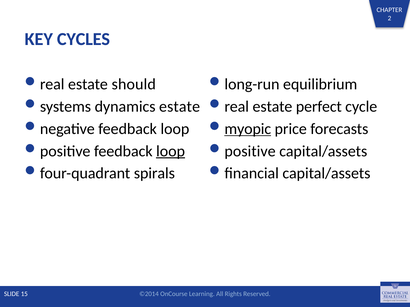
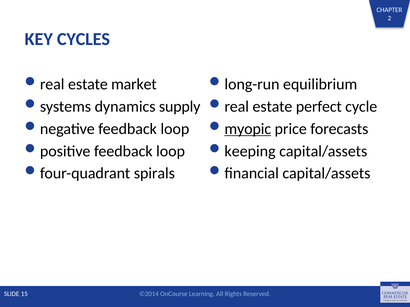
should: should -> market (134, 84)
dynamics estate: estate -> supply (180, 107)
loop underline: present -> none (171, 151)
positive: positive -> keeping (250, 151)
